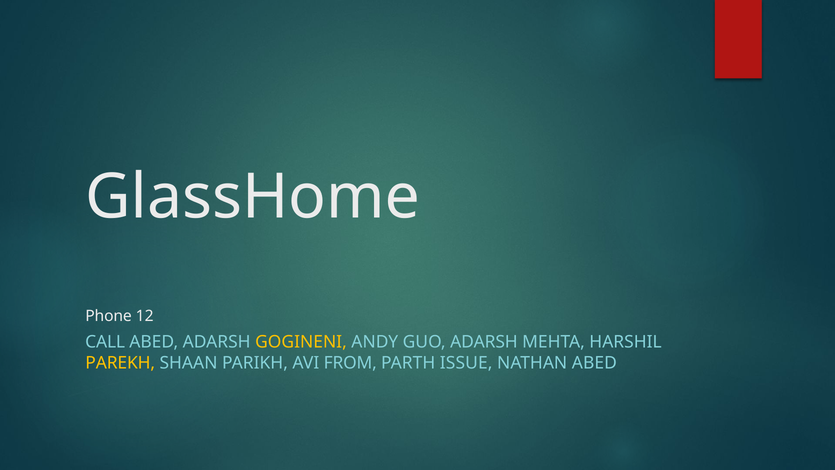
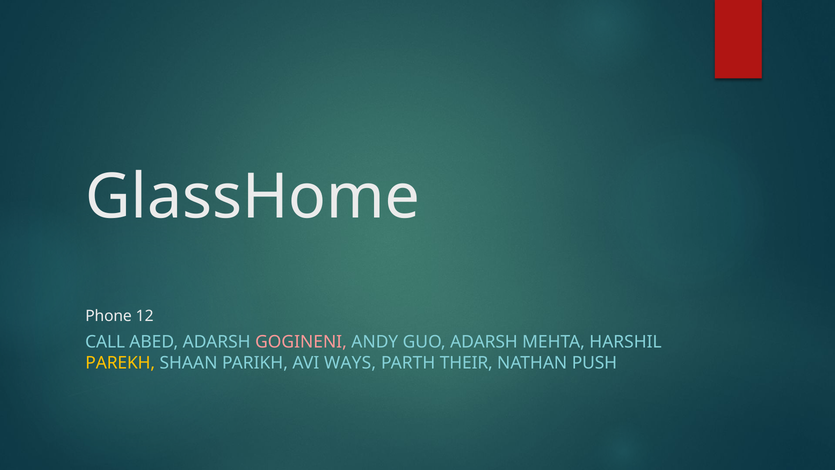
GOGINENI colour: yellow -> pink (301, 342)
FROM: FROM -> WAYS (350, 363)
ISSUE: ISSUE -> THEIR (466, 363)
NATHAN ABED: ABED -> PUSH (594, 363)
